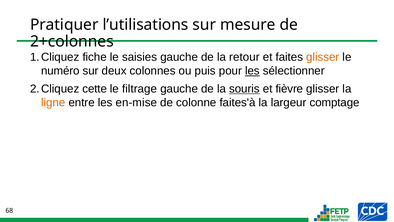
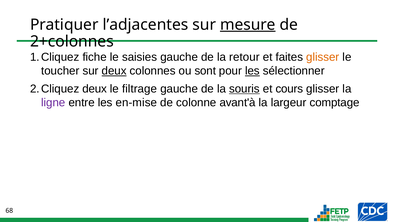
l’utilisations: l’utilisations -> l’adjacentes (145, 25)
mesure underline: none -> present (248, 25)
numéro: numéro -> toucher (60, 71)
deux underline: none -> present (114, 71)
puis: puis -> sont (205, 71)
cette: cette -> deux (95, 89)
fièvre: fièvre -> cours (289, 89)
ligne colour: orange -> purple (53, 102)
faites'à: faites'à -> avant'à (238, 102)
